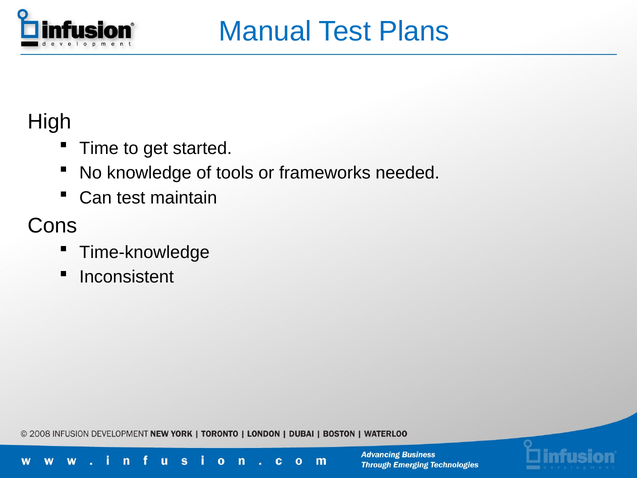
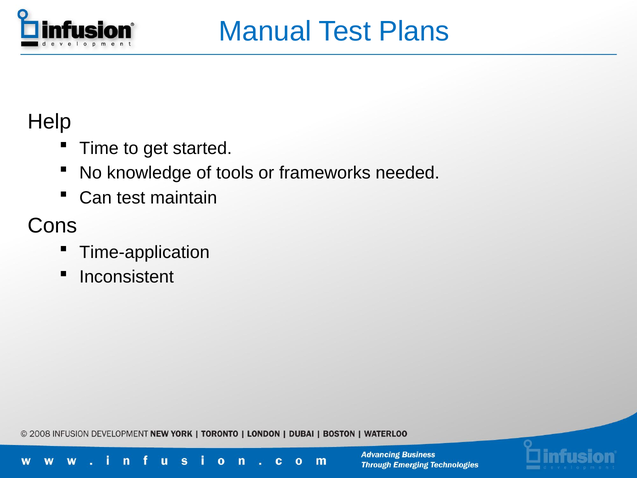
High: High -> Help (49, 121)
Time-knowledge: Time-knowledge -> Time-application (144, 252)
